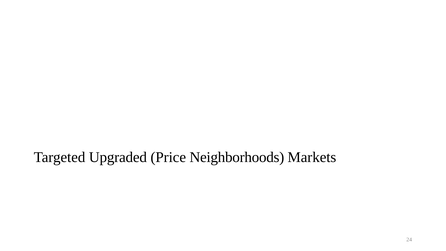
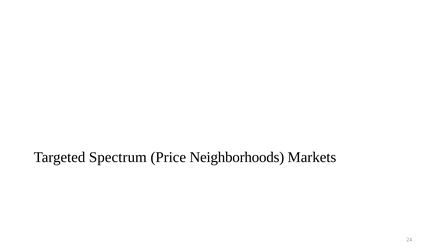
Upgraded: Upgraded -> Spectrum (118, 157)
